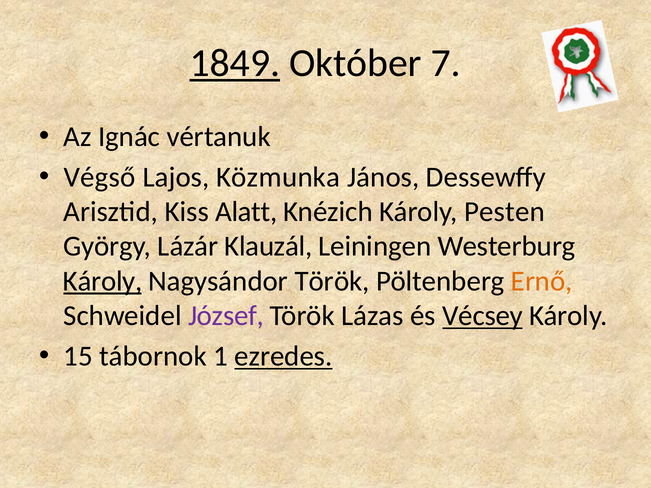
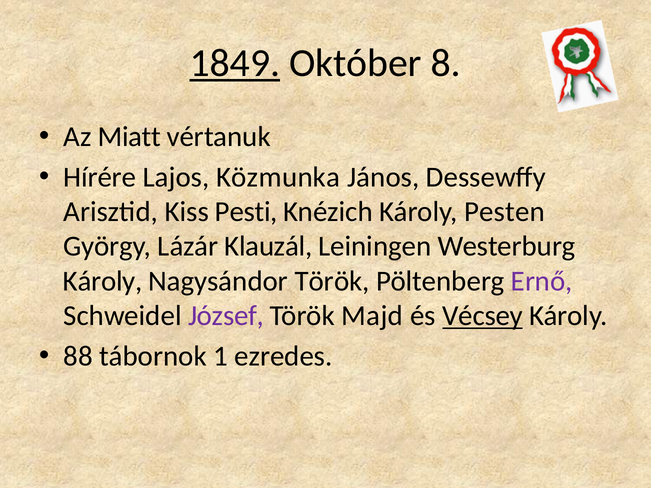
7: 7 -> 8 (446, 63)
Ignác: Ignác -> Miatt (129, 137)
Végső: Végső -> Hírére (100, 177)
Alatt: Alatt -> Pesti (246, 212)
Károly underline: present -> none (103, 281)
Ernő colour: orange -> purple (542, 281)
Lázas: Lázas -> Majd (372, 316)
15: 15 -> 88 (78, 357)
ezredes underline: present -> none (283, 357)
